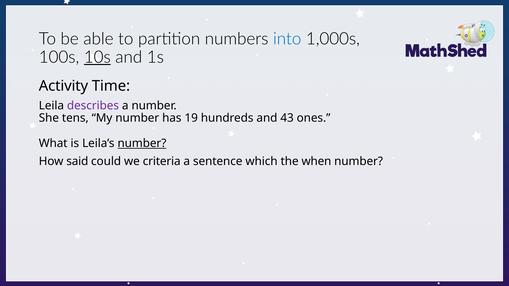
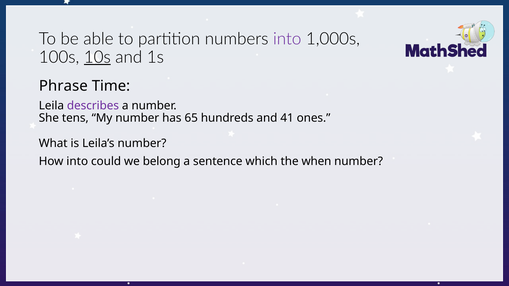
into colour: blue -> purple (287, 39)
Activity: Activity -> Phrase (63, 86)
19: 19 -> 65 (191, 118)
43: 43 -> 41 (287, 118)
number underline: present -> none (142, 143)
How said: said -> into (77, 161)
criteria: criteria -> belong (162, 161)
